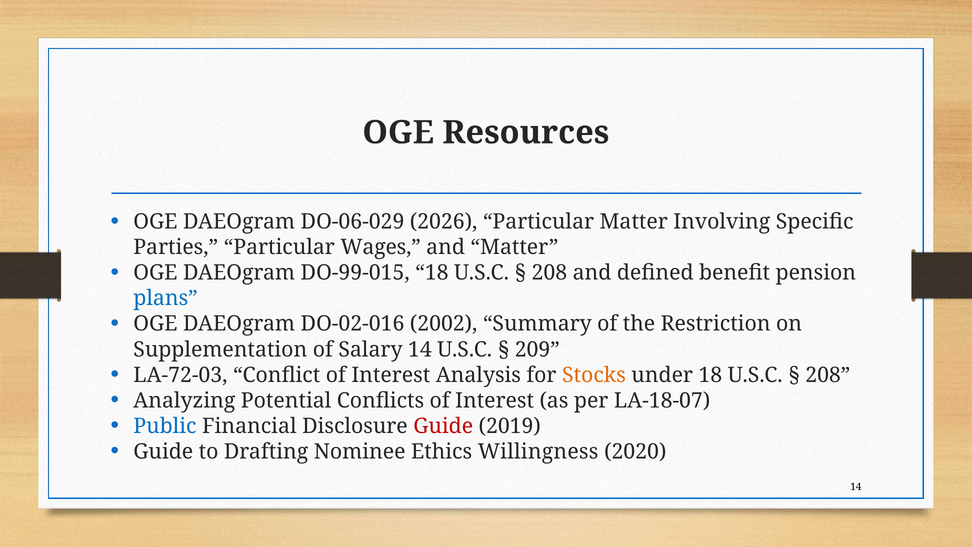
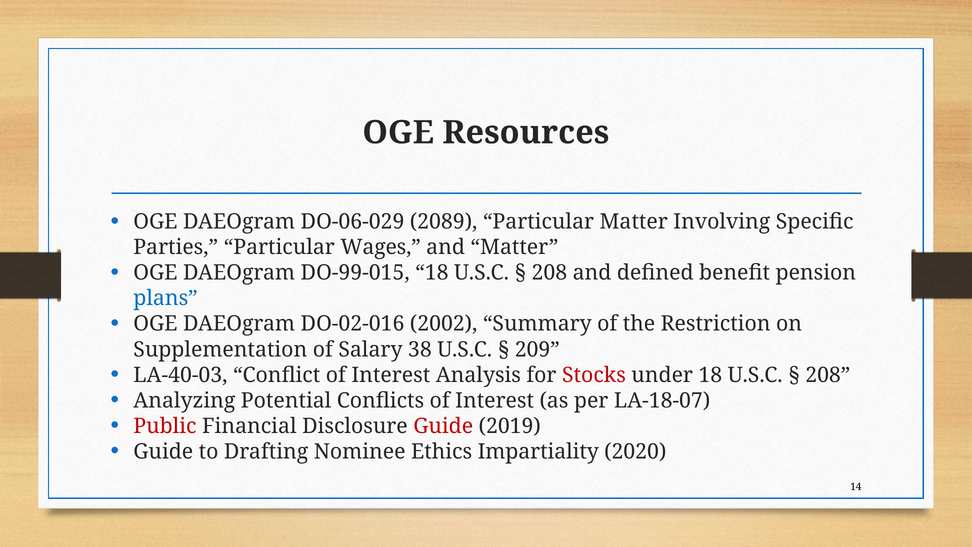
2026: 2026 -> 2089 (444, 222)
Salary 14: 14 -> 38 (420, 349)
LA-72-03: LA-72-03 -> LA-40-03 (180, 375)
Stocks colour: orange -> red (594, 375)
Public colour: blue -> red (165, 426)
Willingness: Willingness -> Impartiality (538, 451)
